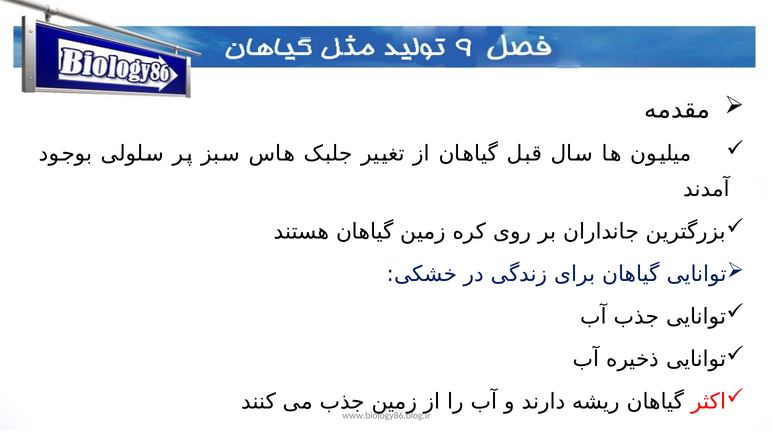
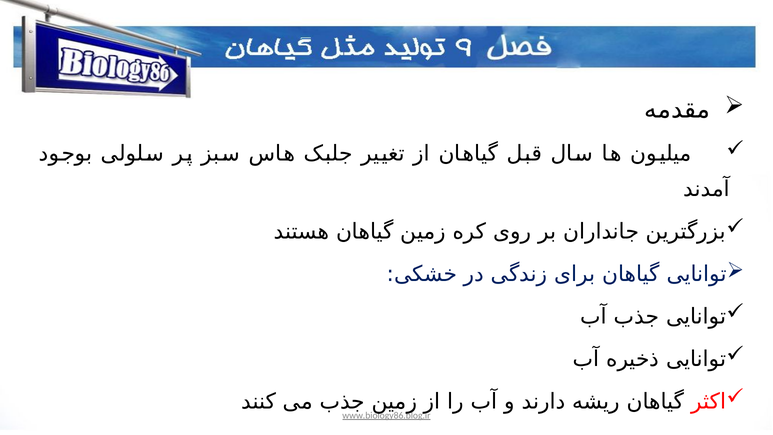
www.biology86.blog.ir underline: none -> present (386, 415)
